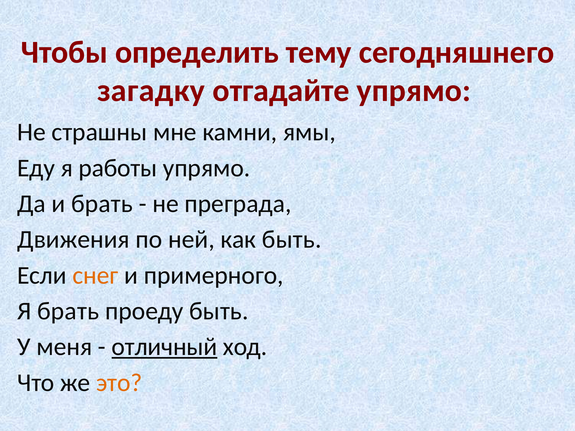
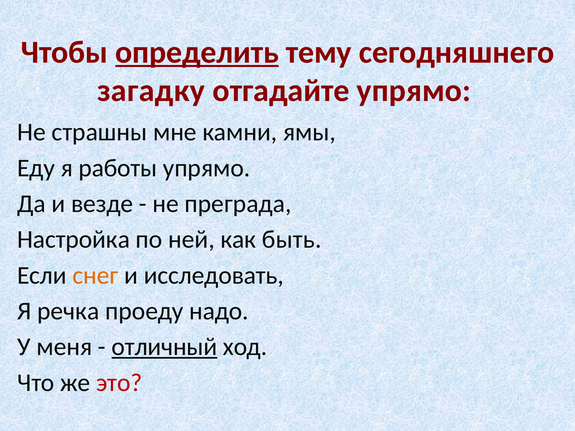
определить underline: none -> present (197, 52)
и брать: брать -> везде (102, 204)
Движения: Движения -> Настройка (74, 240)
примерного: примерного -> исследовать (214, 275)
Я брать: брать -> речка (68, 311)
проеду быть: быть -> надо (219, 311)
это colour: orange -> red (119, 383)
